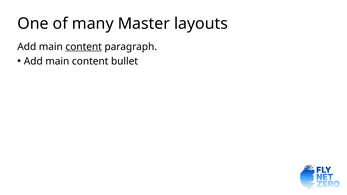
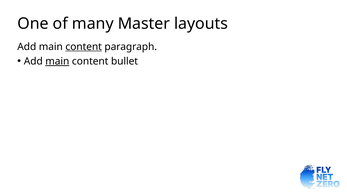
main underline: none -> present (57, 61)
